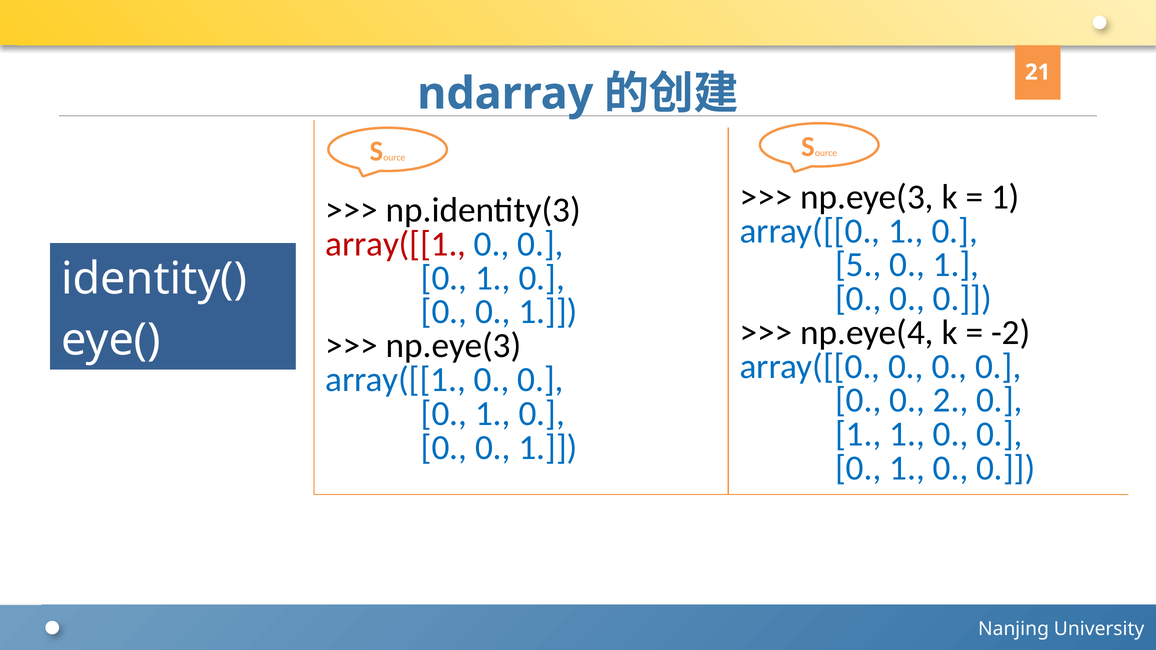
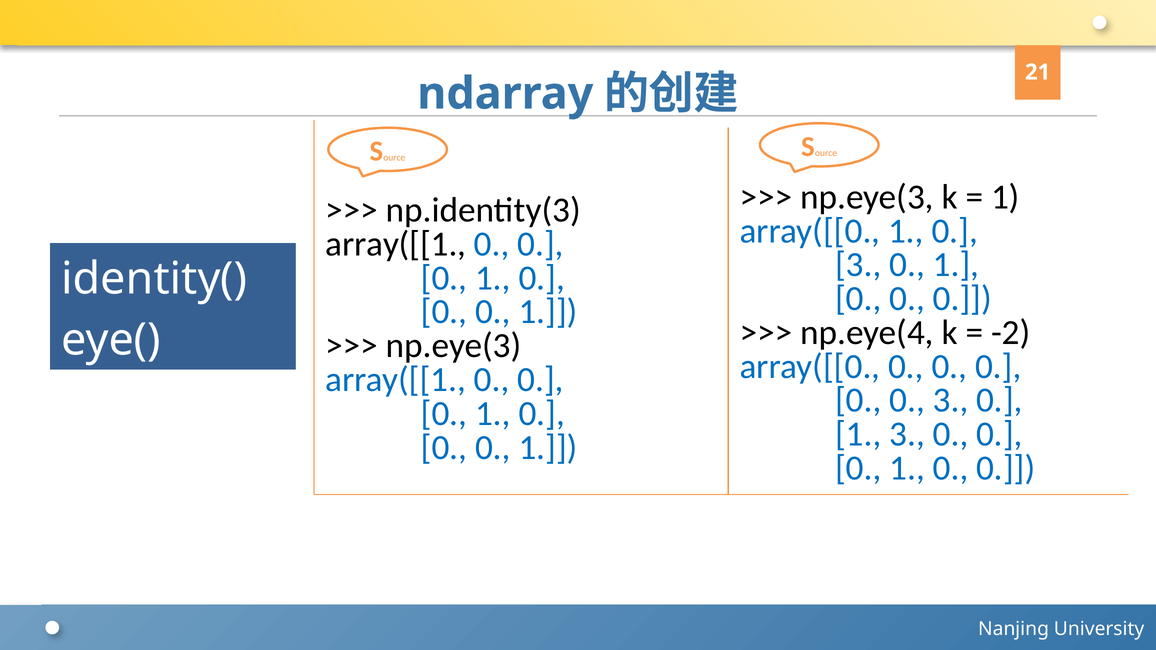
array([[1 colour: red -> black (396, 244)
5: 5 -> 3 (858, 265)
0 0 2: 2 -> 3 (951, 401)
1 1: 1 -> 3 (907, 434)
